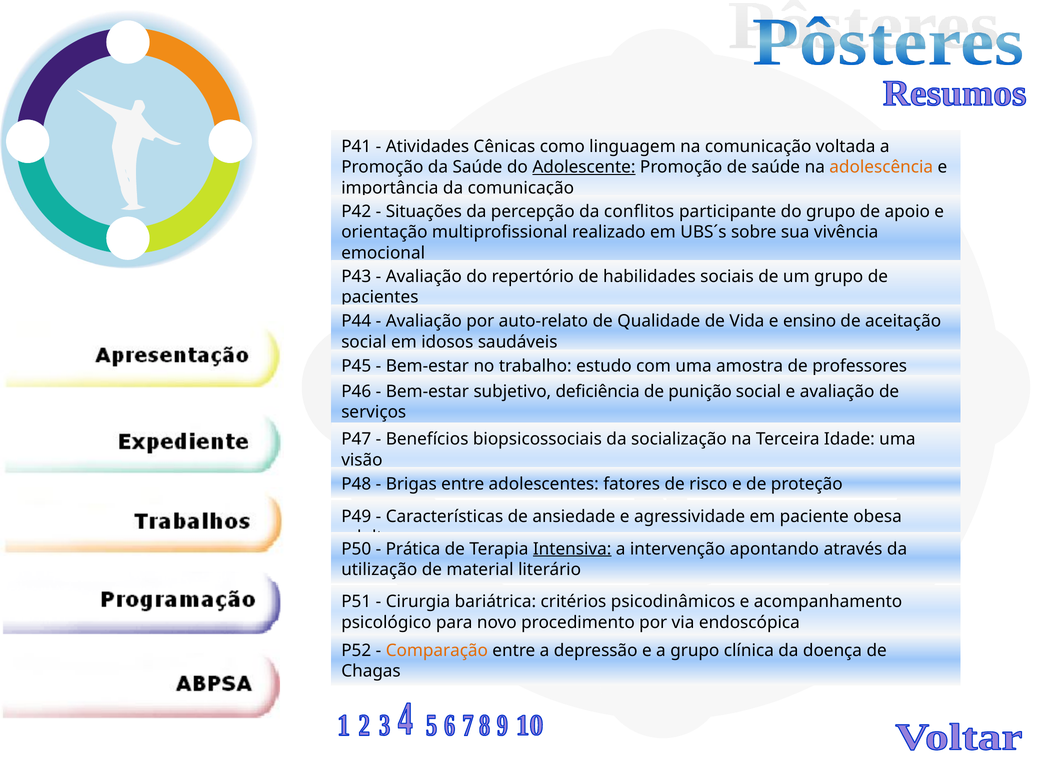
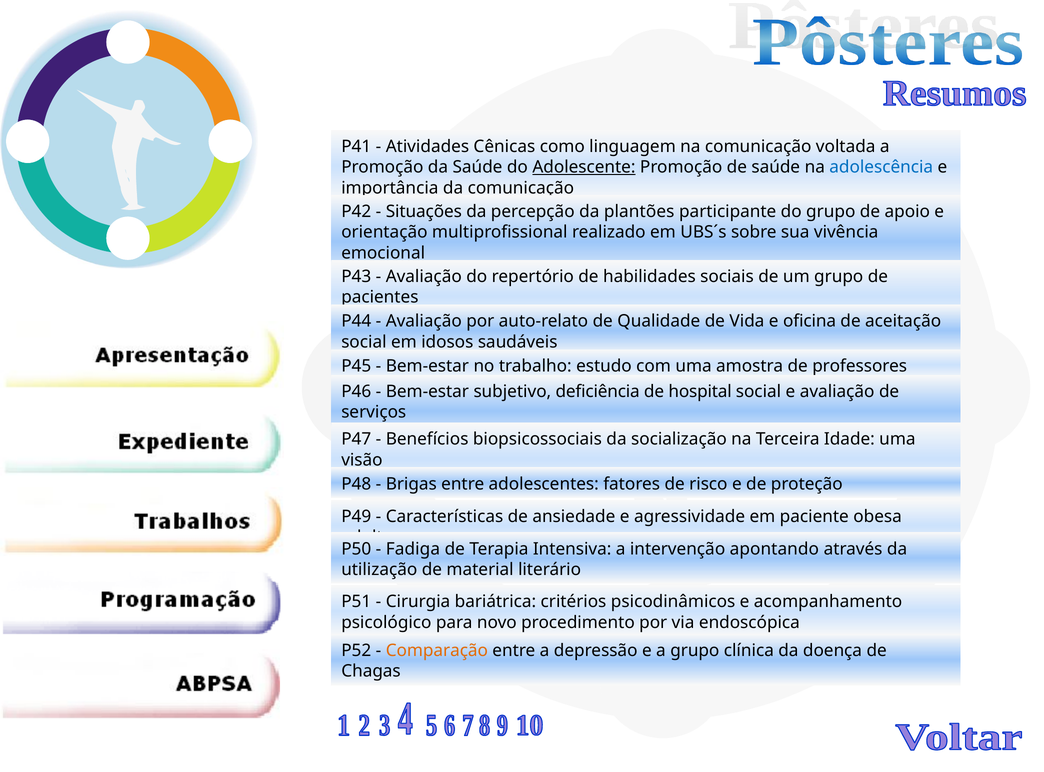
adolescência colour: orange -> blue (881, 167)
conflitos: conflitos -> plantões (639, 212)
ensino: ensino -> oficina (810, 321)
punição: punição -> hospital (700, 391)
Prática: Prática -> Fadiga (413, 549)
Intensiva underline: present -> none (572, 549)
